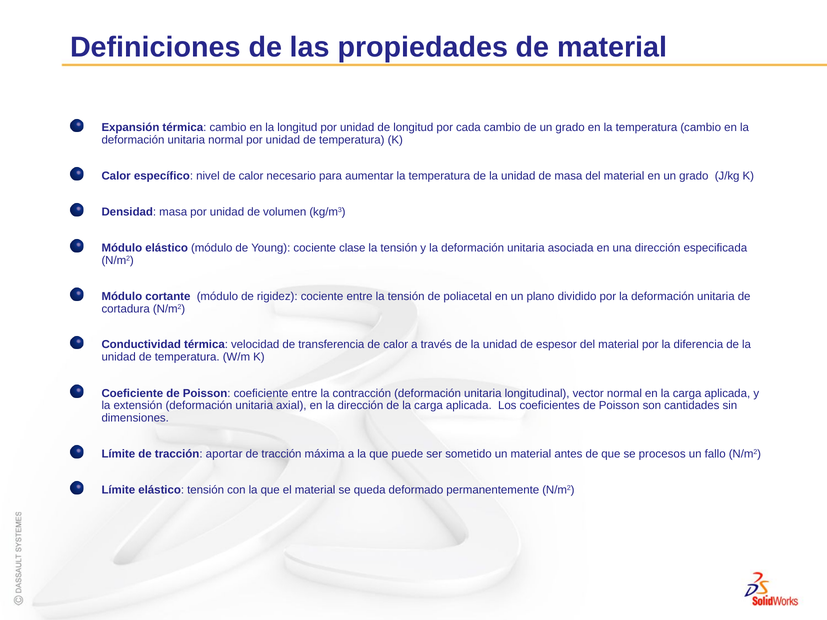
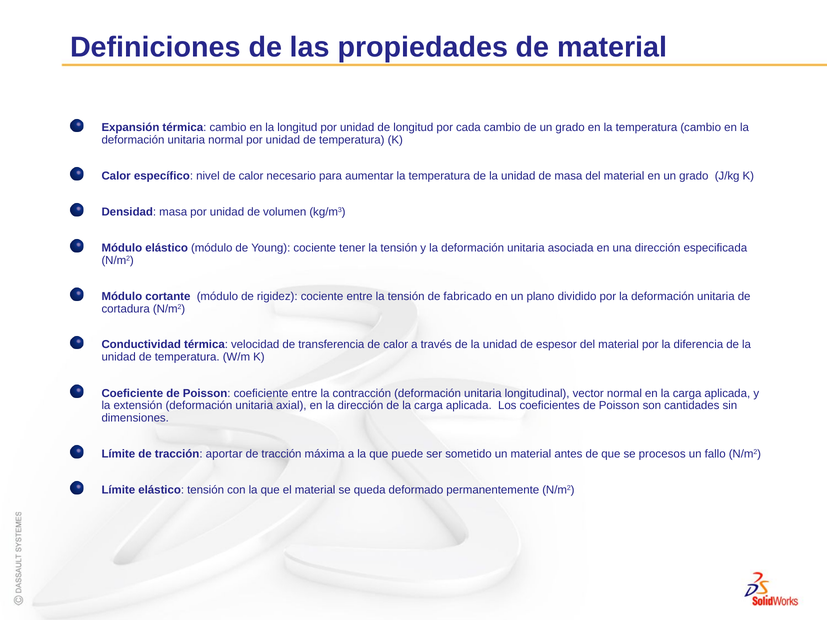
clase: clase -> tener (352, 248)
poliacetal: poliacetal -> fabricado (468, 296)
